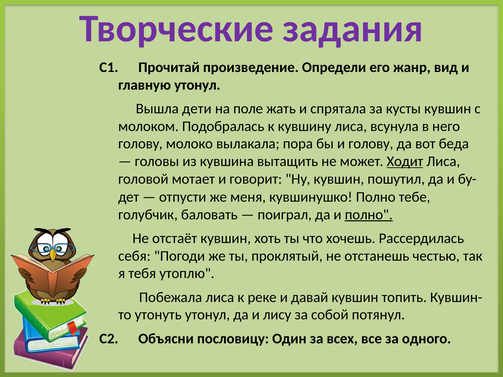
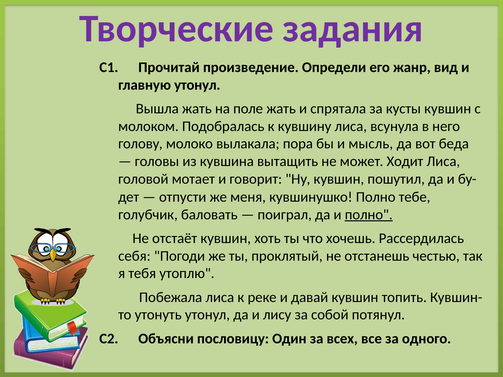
Вышла дети: дети -> жать (197, 109)
и голову: голову -> мысль (371, 144)
Ходит underline: present -> none (405, 162)
